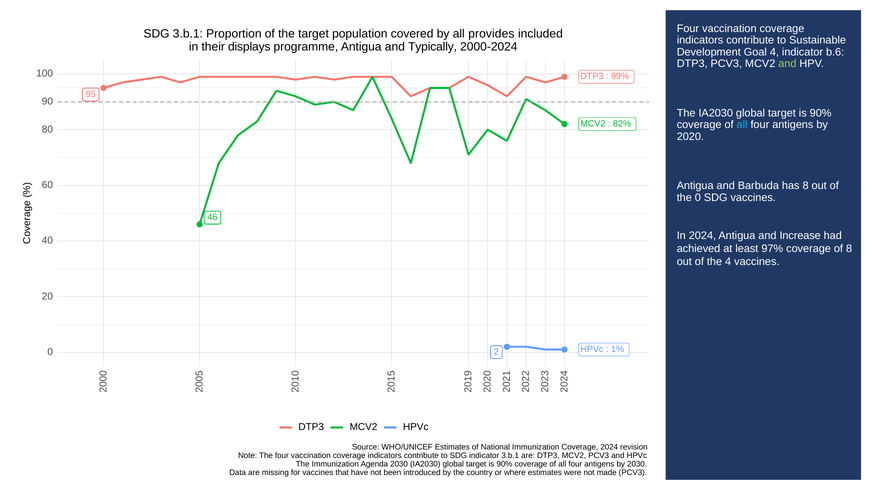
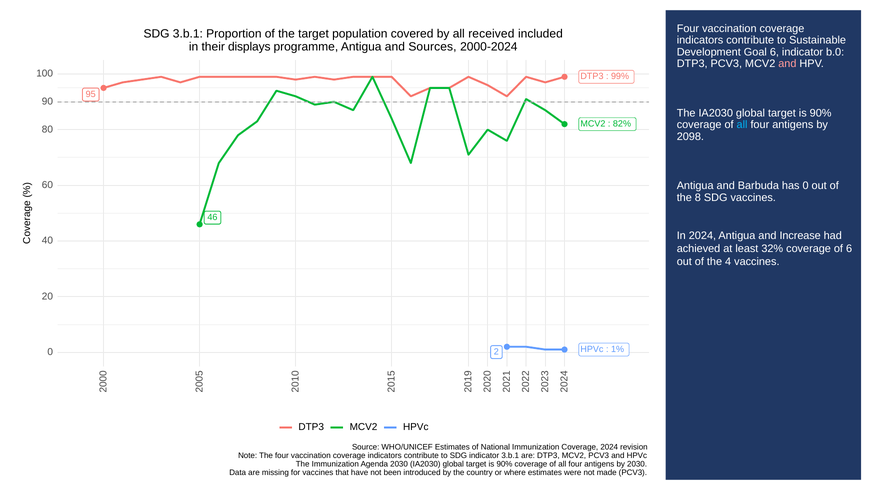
provides: provides -> received (491, 34)
Typically: Typically -> Sources (432, 47)
Goal 4: 4 -> 6 (774, 52)
b.6: b.6 -> b.0 (835, 52)
and colour: light green -> pink (787, 64)
2020: 2020 -> 2098 (690, 137)
has 8: 8 -> 0 (806, 186)
the 0: 0 -> 8 (698, 198)
97%: 97% -> 32% (772, 249)
of 8: 8 -> 6 (849, 249)
